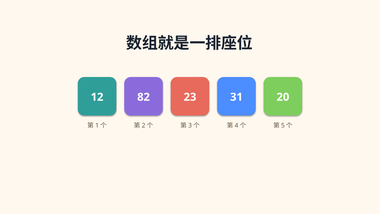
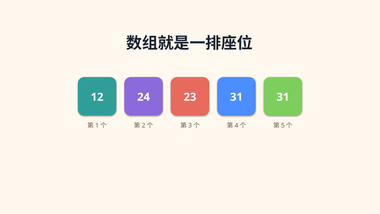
82: 82 -> 24 (144, 97)
31 20: 20 -> 31 (283, 97)
